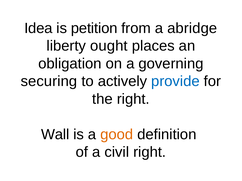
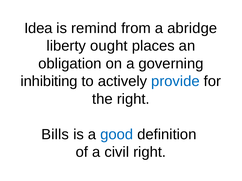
petition: petition -> remind (94, 28)
securing: securing -> inhibiting (49, 82)
Wall: Wall -> Bills (55, 135)
good colour: orange -> blue (117, 135)
